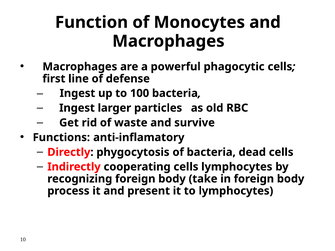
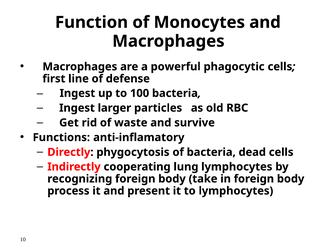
cooperating cells: cells -> lung (186, 167)
